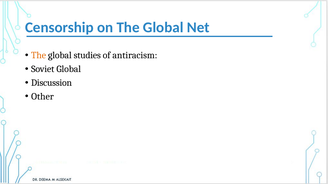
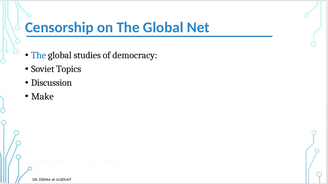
The colour: orange -> blue (39, 55)
antiracism: antiracism -> democracy (135, 55)
Soviet Global: Global -> Topics (69, 69)
Other: Other -> Make (42, 97)
